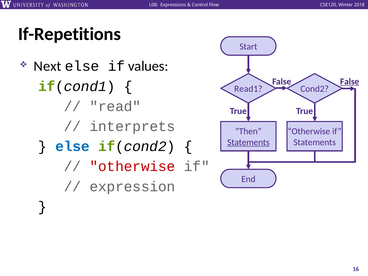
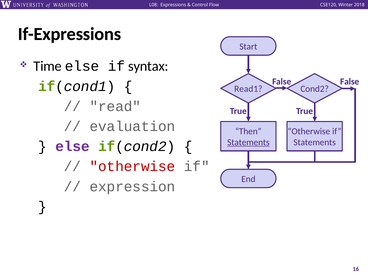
If-Repetitions: If-Repetitions -> If-Expressions (69, 34)
Next: Next -> Time (48, 66)
values: values -> syntax (148, 66)
False underline: present -> none (350, 82)
interprets: interprets -> evaluation (132, 126)
else colour: blue -> purple (72, 146)
